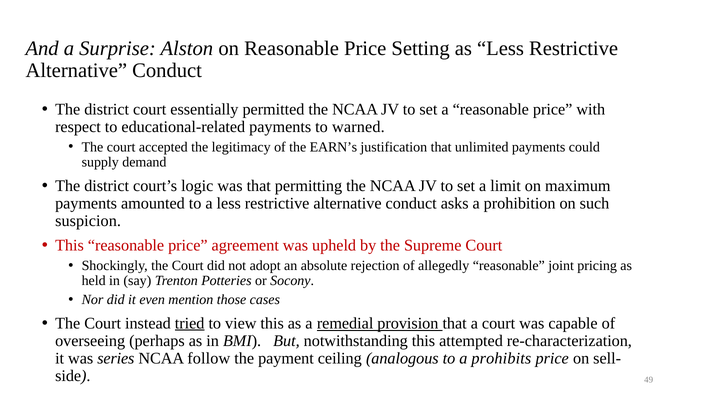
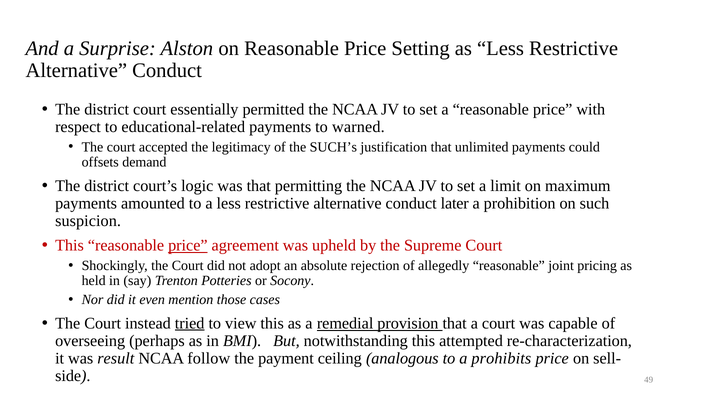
EARN’s: EARN’s -> SUCH’s (333, 147)
supply: supply -> offsets (100, 162)
asks: asks -> later (455, 203)
price underline: none -> present (188, 245)
series: series -> result (116, 358)
